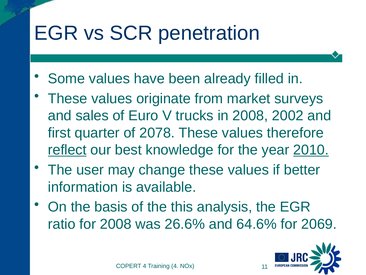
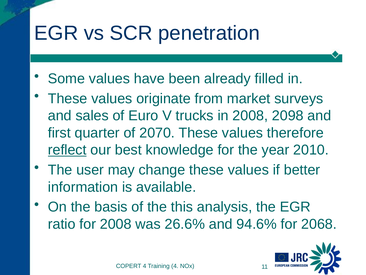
2002: 2002 -> 2098 (288, 116)
2078: 2078 -> 2070 (157, 133)
2010 underline: present -> none (311, 150)
64.6%: 64.6% -> 94.6% (257, 224)
2069: 2069 -> 2068 (319, 224)
